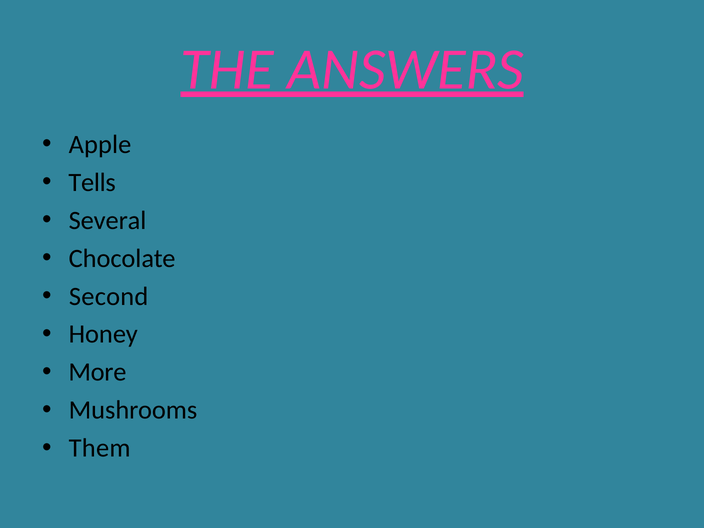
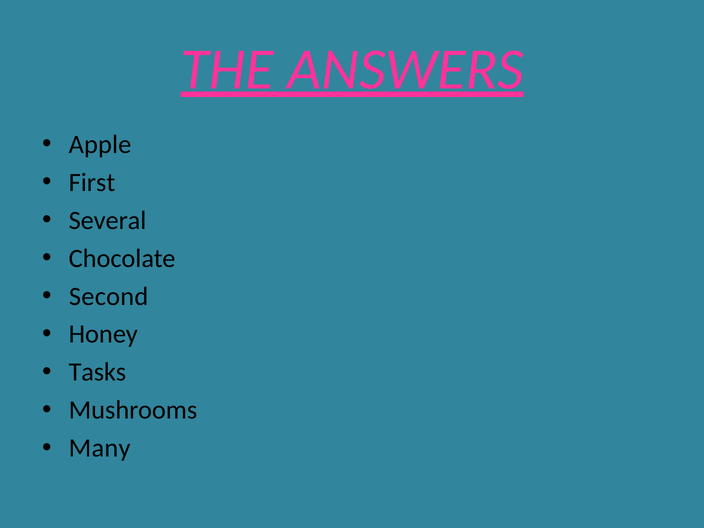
Tells: Tells -> First (92, 182)
More: More -> Tasks (97, 372)
Them: Them -> Many (100, 448)
